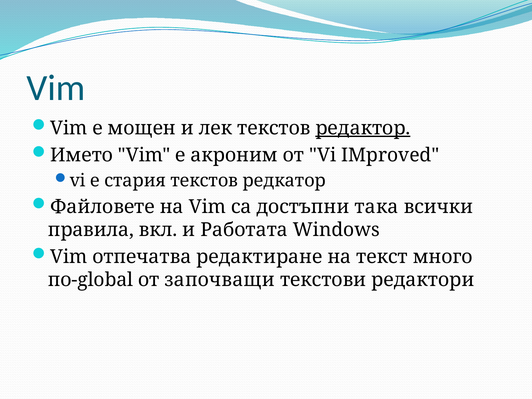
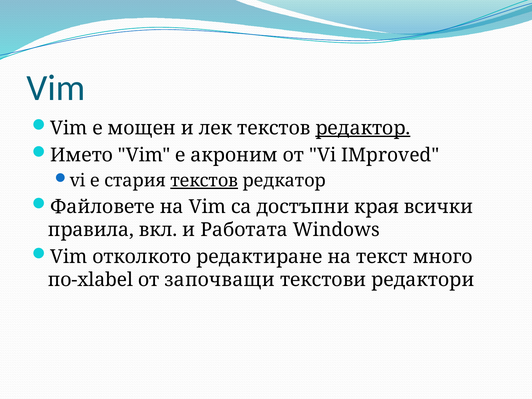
текстов underline: none -> present (204, 181)
така: така -> края (377, 207)
отпечатва: отпечатва -> отколкото (142, 257)
по-global: по-global -> по-xlabel (90, 280)
